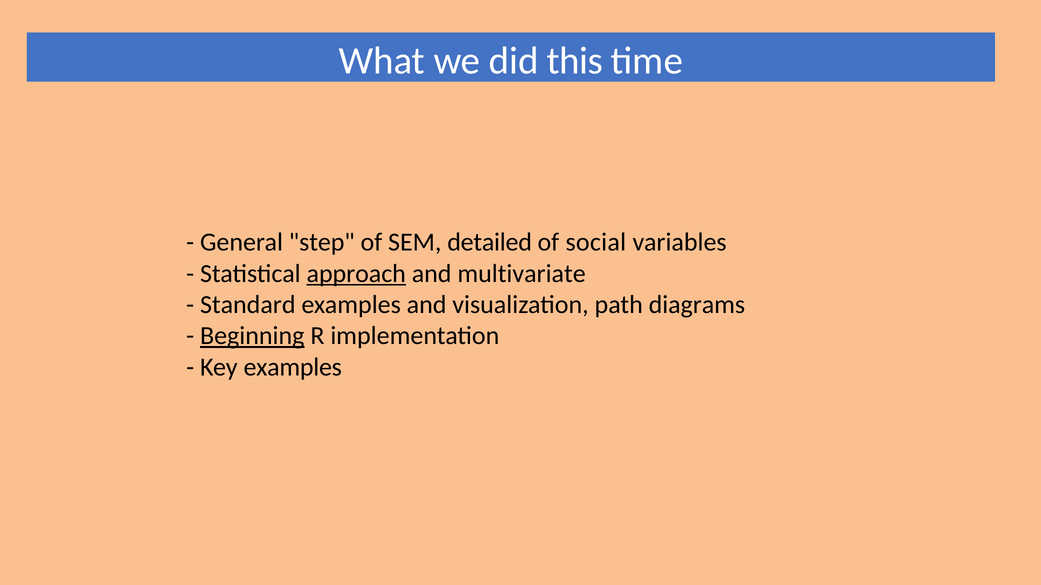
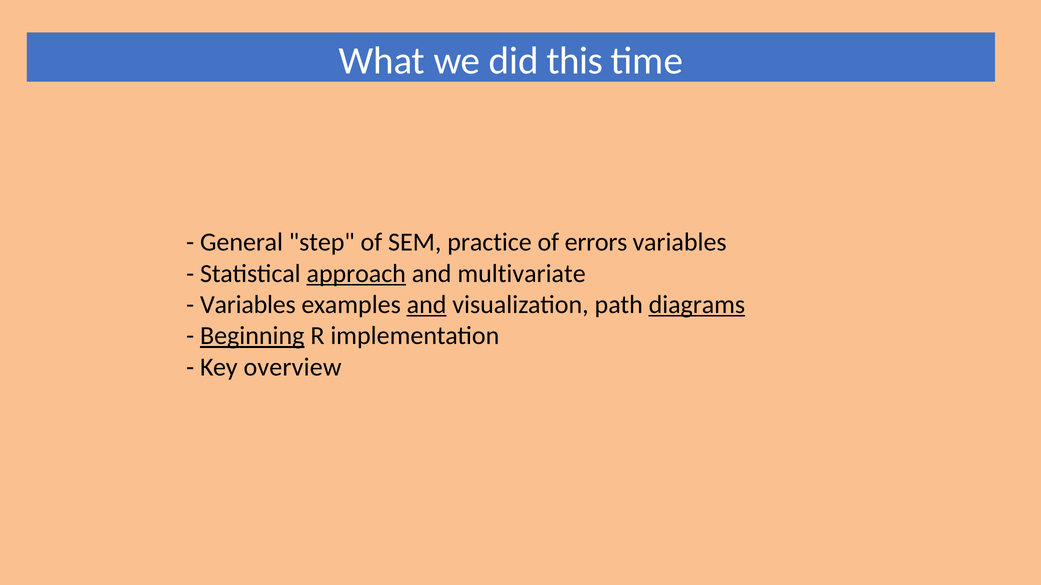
detailed: detailed -> practice (490, 242)
social: social -> errors (596, 242)
Standard: Standard -> Variables (248, 305)
and underline: none -> present (427, 305)
diagrams underline: none -> present (697, 305)
Key examples: examples -> overview (292, 367)
